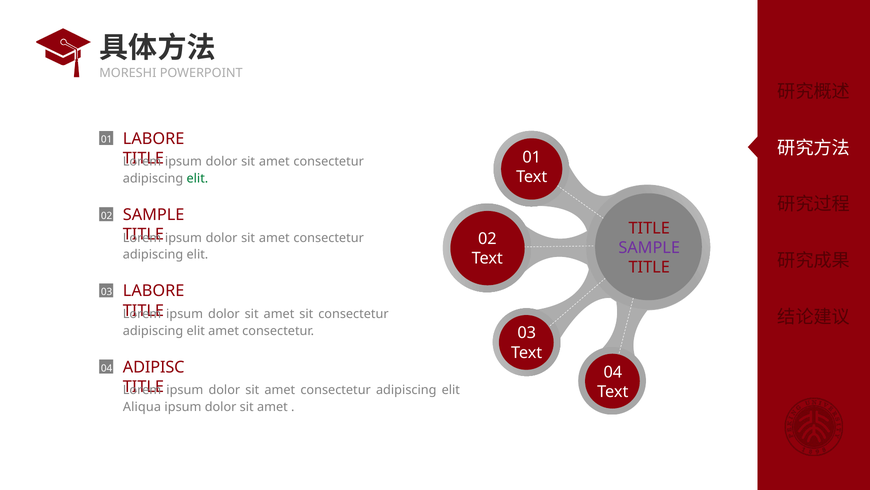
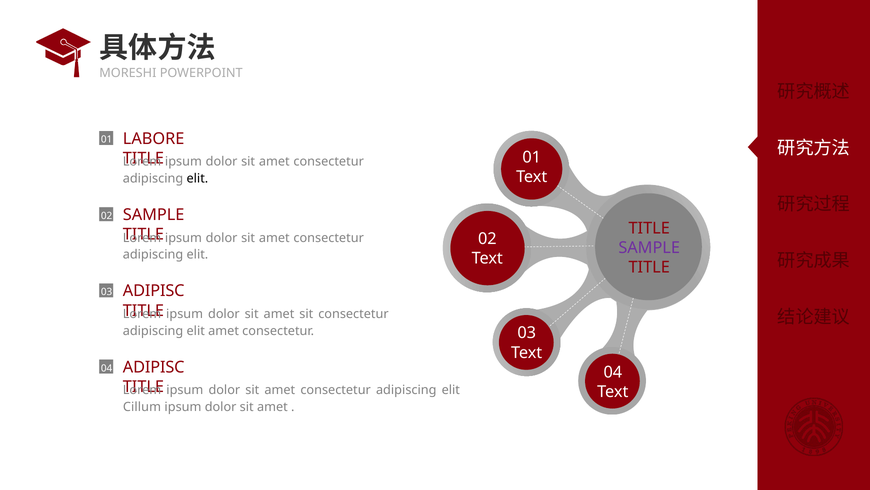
elit colour: green -> black (197, 178)
LABORE: LABORE -> ADIPISC (154, 291)
Aliqua: Aliqua -> Cillum (142, 407)
